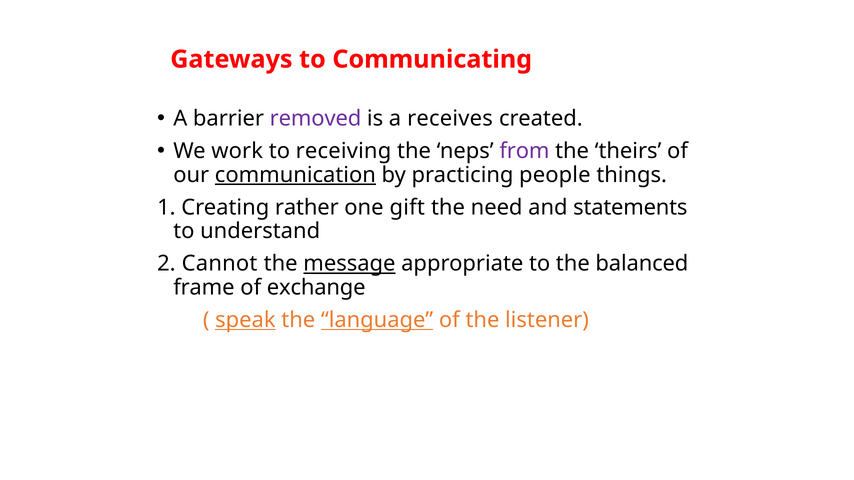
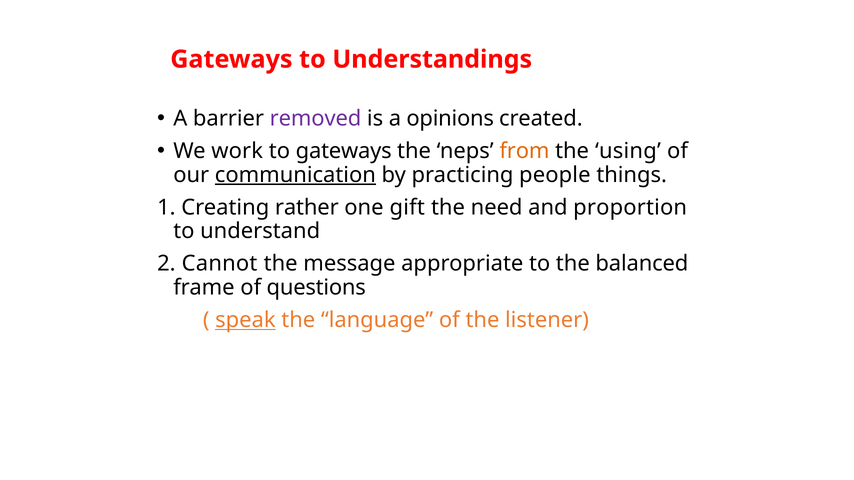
Communicating: Communicating -> Understandings (432, 59)
receives: receives -> opinions (450, 119)
to receiving: receiving -> gateways (344, 151)
from colour: purple -> orange (524, 151)
theirs: theirs -> using (628, 151)
statements: statements -> proportion (630, 208)
message underline: present -> none (349, 264)
exchange: exchange -> questions (316, 288)
language underline: present -> none (377, 320)
